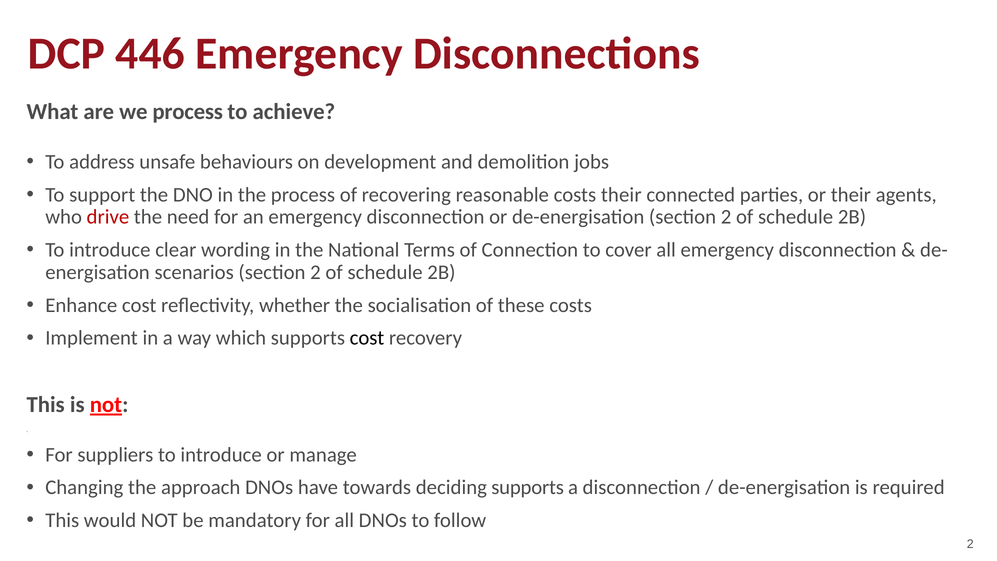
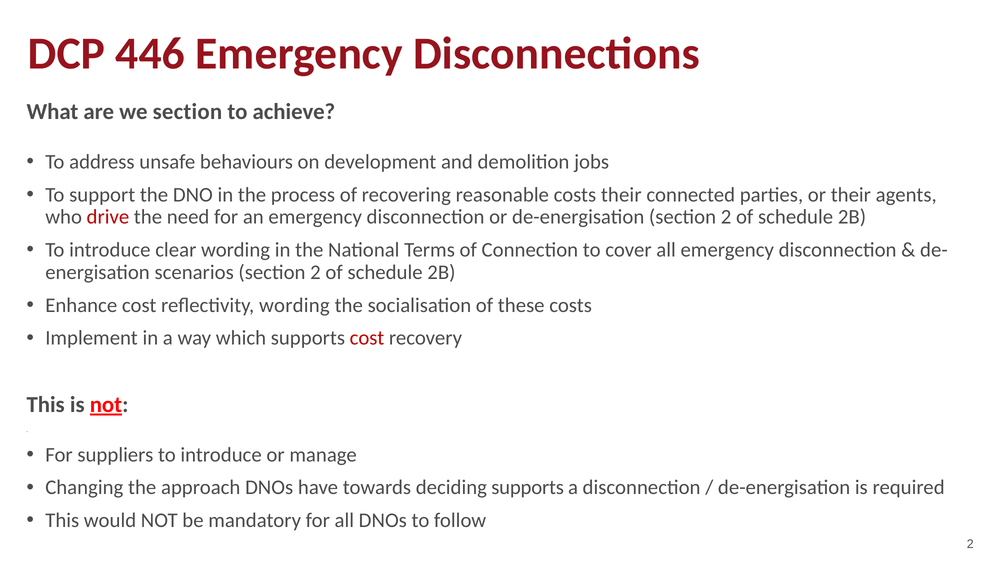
we process: process -> section (187, 112)
reflectivity whether: whether -> wording (294, 305)
cost colour: black -> red (367, 338)
